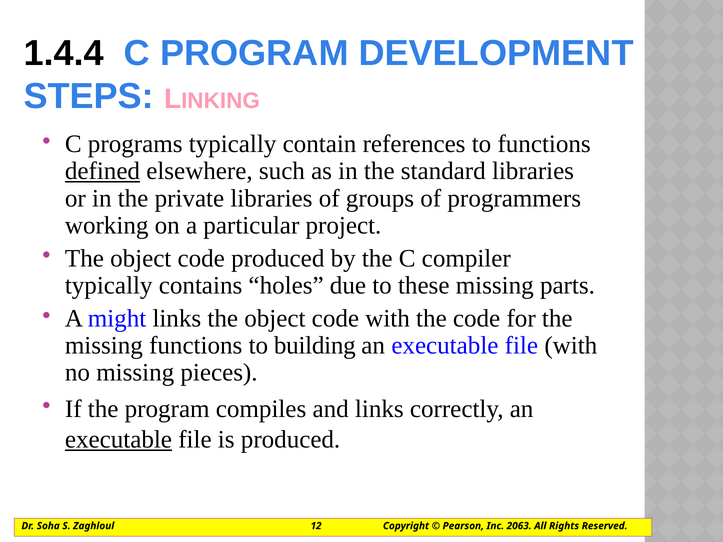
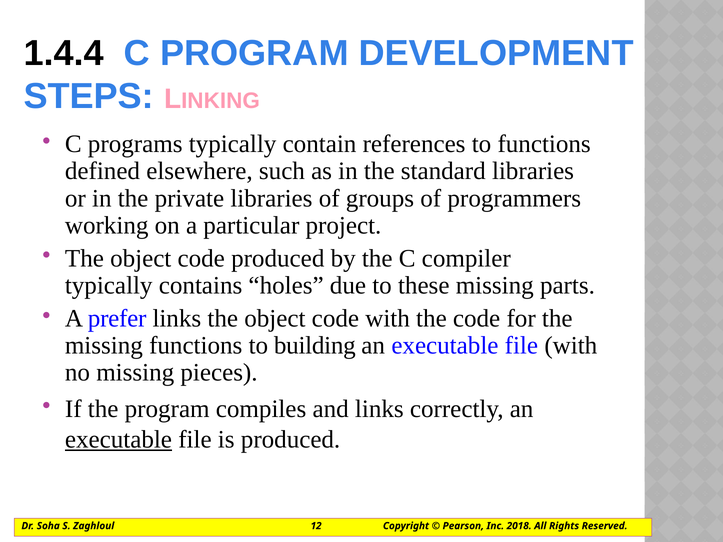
defined underline: present -> none (103, 171)
might: might -> prefer (117, 319)
2063: 2063 -> 2018 (519, 526)
